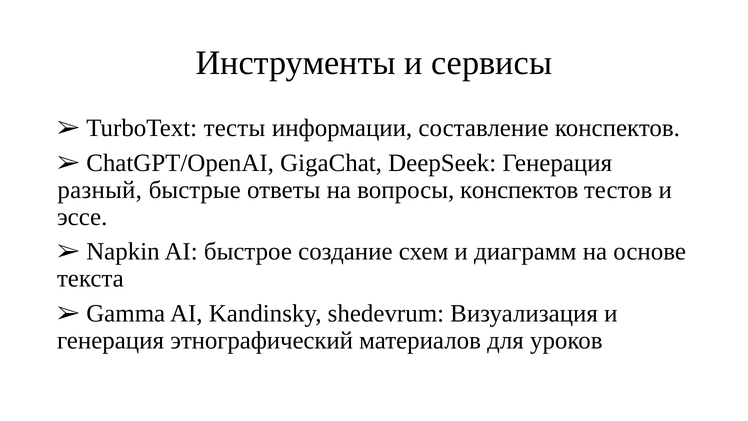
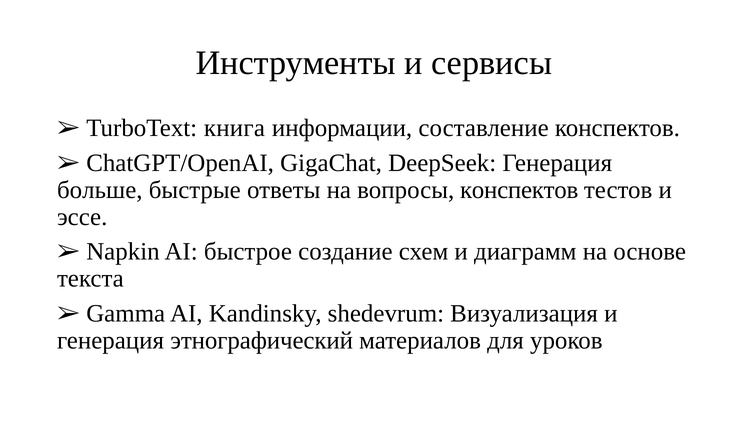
тесты: тесты -> книга (234, 128)
разный: разный -> больше (100, 190)
